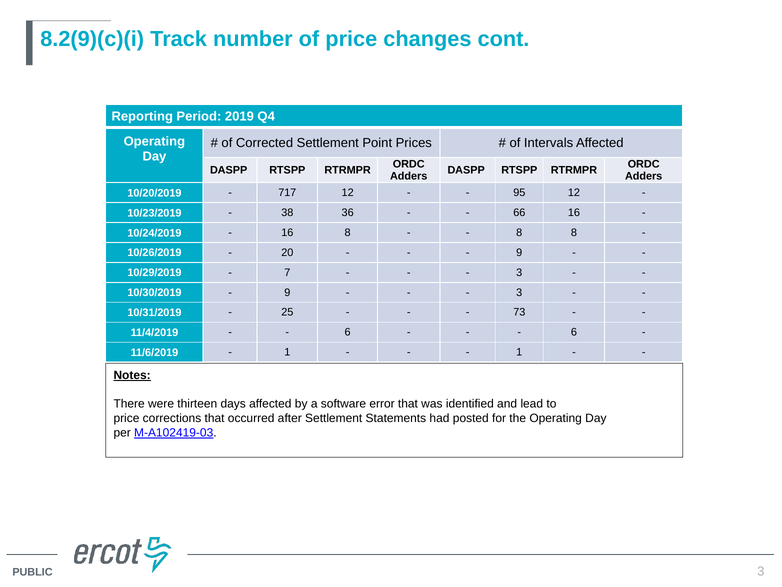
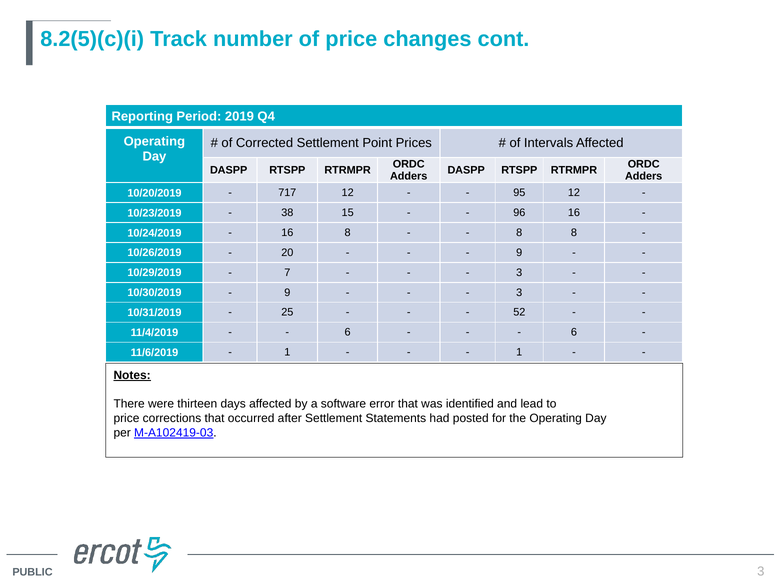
8.2(9)(c)(i: 8.2(9)(c)(i -> 8.2(5)(c)(i (92, 39)
36: 36 -> 15 (348, 212)
66: 66 -> 96 (519, 212)
73: 73 -> 52 (519, 312)
